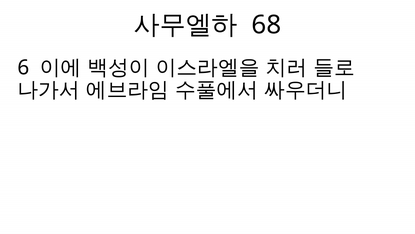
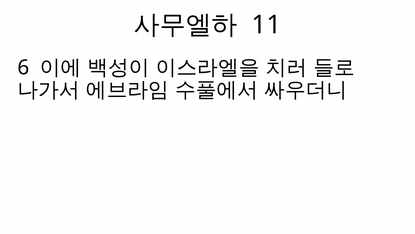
68: 68 -> 11 (266, 25)
